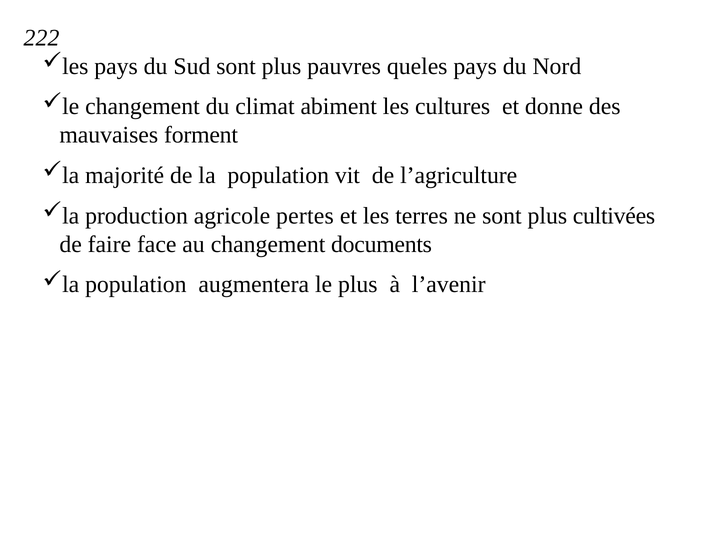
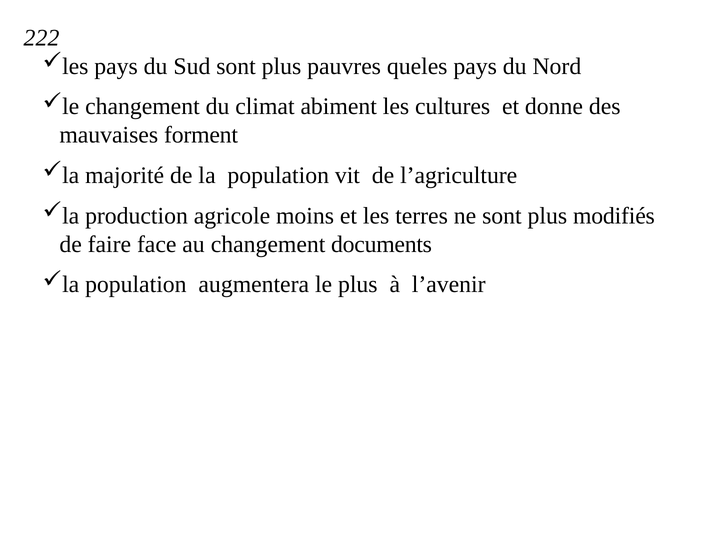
pertes: pertes -> moins (305, 216)
cultivées: cultivées -> modifiés (614, 216)
